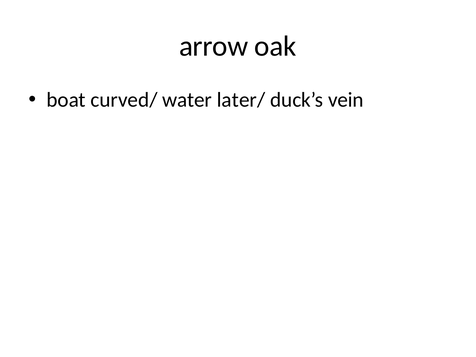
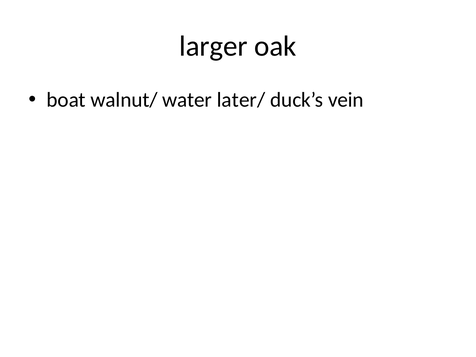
arrow: arrow -> larger (213, 46)
curved/: curved/ -> walnut/ (124, 100)
